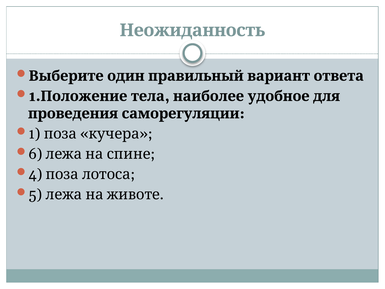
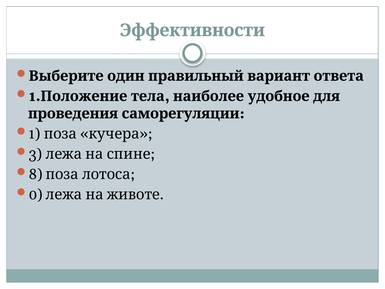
Неожиданность: Неожиданность -> Эффективности (192, 30)
6: 6 -> 3 (35, 154)
4: 4 -> 8 (35, 174)
5: 5 -> 0 (36, 194)
